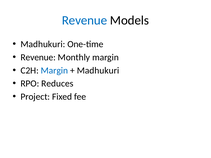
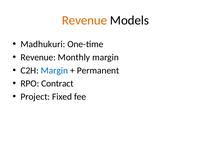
Revenue colour: blue -> orange (85, 20)
Madhukuri: Madhukuri -> Permanent (98, 71)
Reduces: Reduces -> Contract (57, 84)
